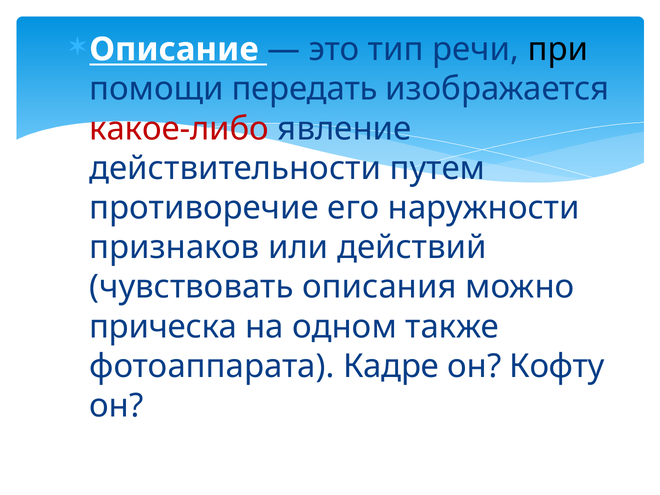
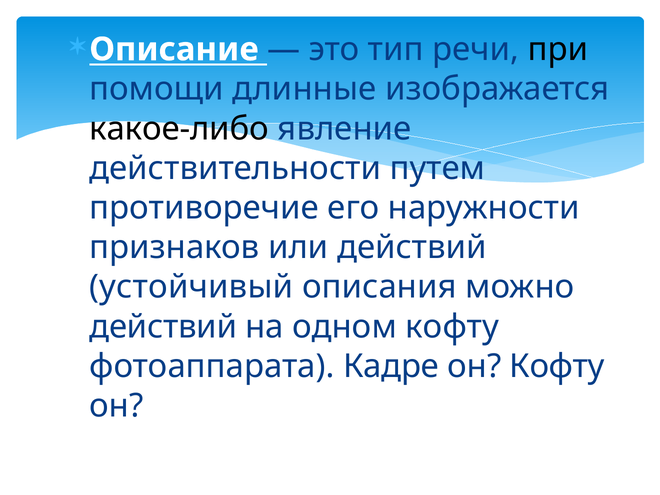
передать: передать -> длинные (304, 89)
какое-либо colour: red -> black (179, 129)
чувствовать: чувствовать -> устойчивый (191, 287)
прическа: прическа -> действий (163, 327)
одном также: также -> кофту (452, 327)
